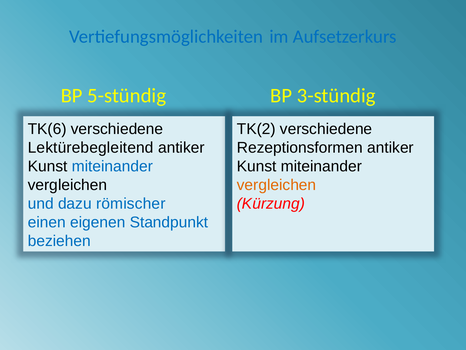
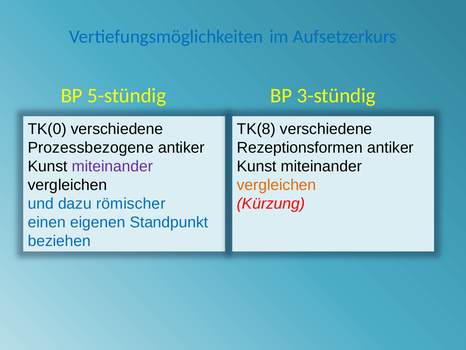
TK(6: TK(6 -> TK(0 (47, 129)
TK(2: TK(2 -> TK(8 (256, 129)
Lektürebegleitend: Lektürebegleitend -> Prozessbezogene (91, 147)
miteinander colour: blue -> purple (112, 166)
